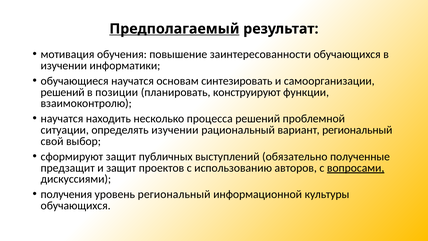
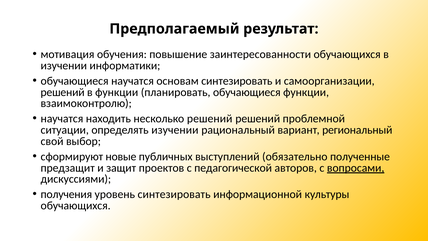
Предполагаемый underline: present -> none (174, 29)
в позиции: позиции -> функции (117, 92)
планировать конструируют: конструируют -> обучающиеся (247, 92)
несколько процесса: процесса -> решений (210, 119)
сформируют защит: защит -> новые (121, 156)
использованию: использованию -> педагогической (233, 168)
уровень региональный: региональный -> синтезировать (174, 194)
